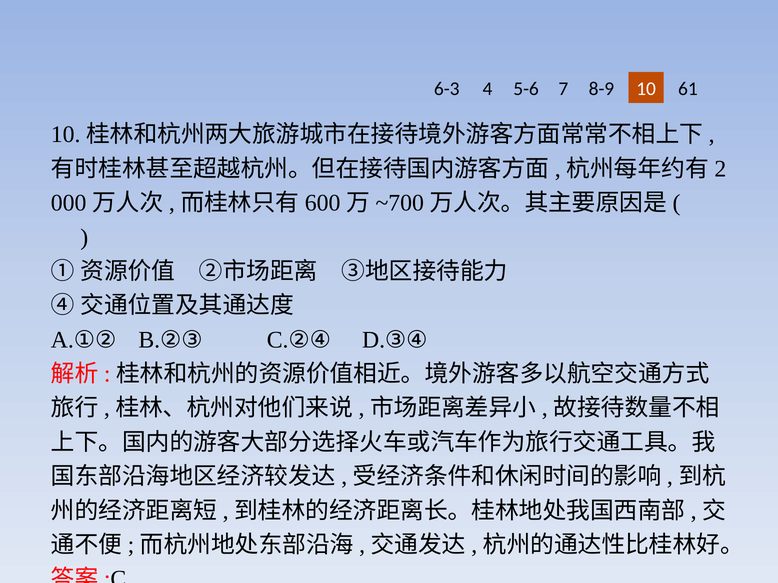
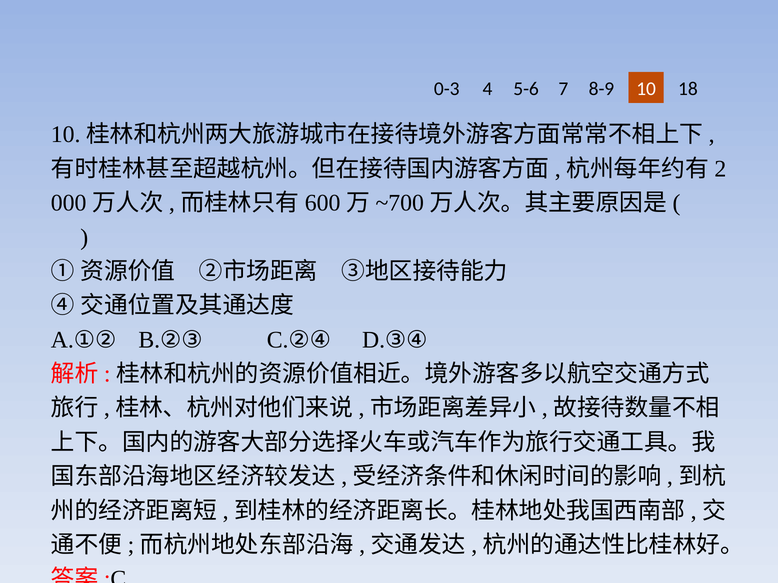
6-3: 6-3 -> 0-3 (447, 89)
61: 61 -> 18 (688, 89)
